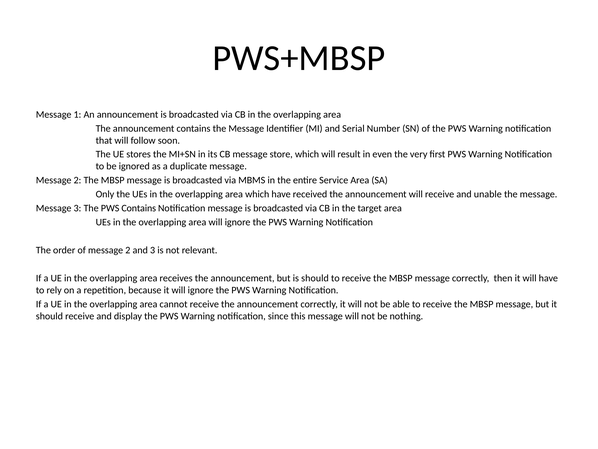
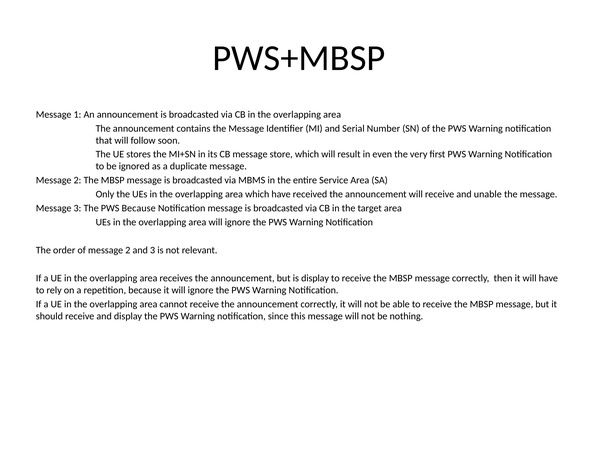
PWS Contains: Contains -> Because (139, 208)
is should: should -> display (315, 278)
